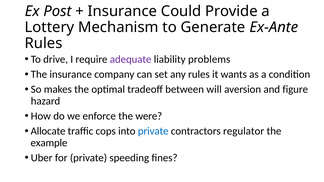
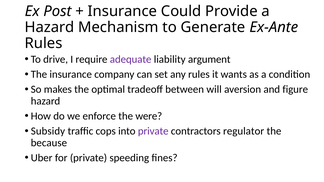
Lottery: Lottery -> Hazard (50, 27)
problems: problems -> argument (209, 59)
Allocate: Allocate -> Subsidy (48, 131)
private colour: blue -> purple (153, 131)
example: example -> because (49, 143)
